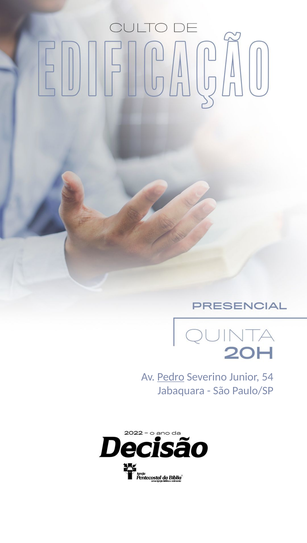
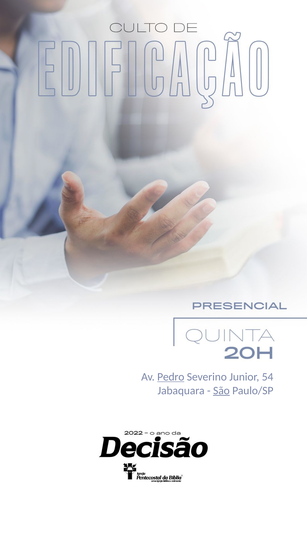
São underline: none -> present (221, 391)
